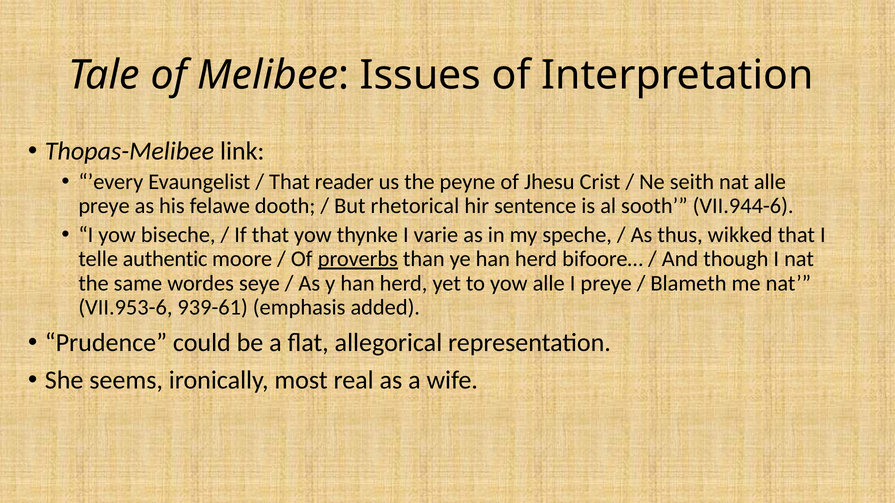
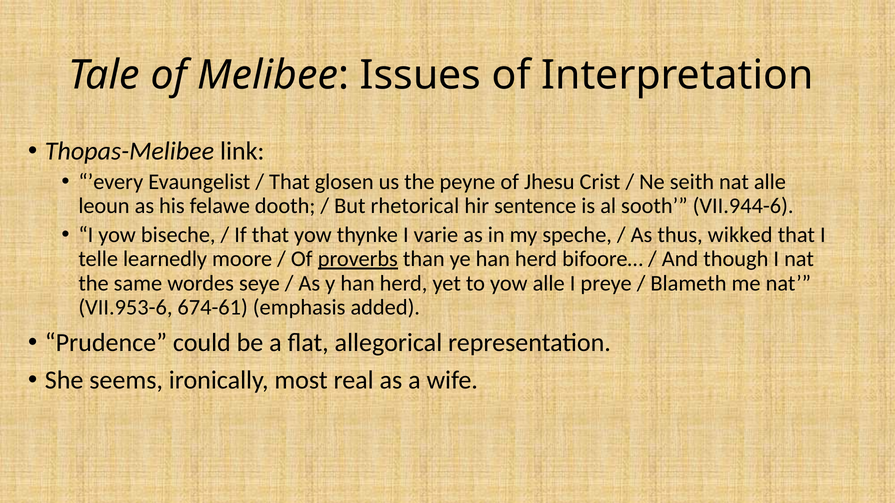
reader: reader -> glosen (344, 182)
preye: preye -> leoun (104, 206)
authentic: authentic -> learnedly (165, 259)
939-61: 939-61 -> 674-61 (213, 308)
